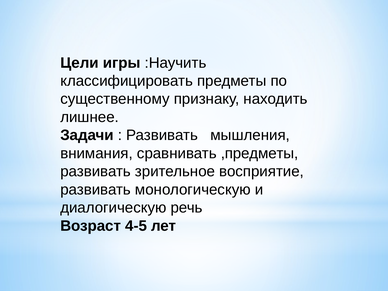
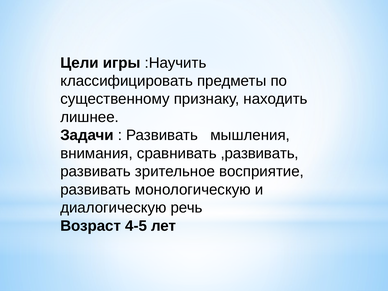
,предметы: ,предметы -> ,развивать (260, 153)
